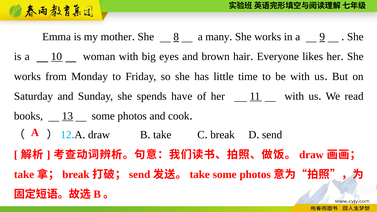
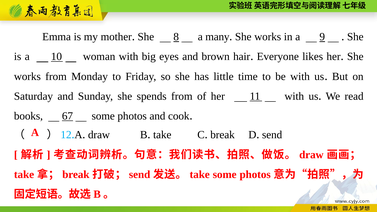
spends have: have -> from (182, 96)
13: 13 -> 67 (67, 116)
